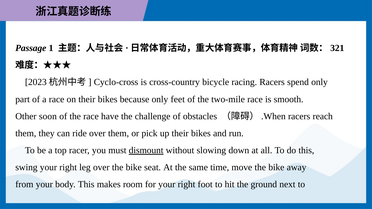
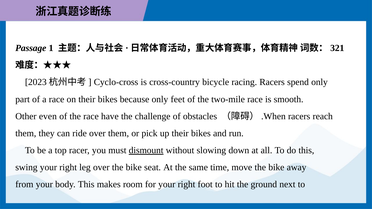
soon: soon -> even (48, 116)
